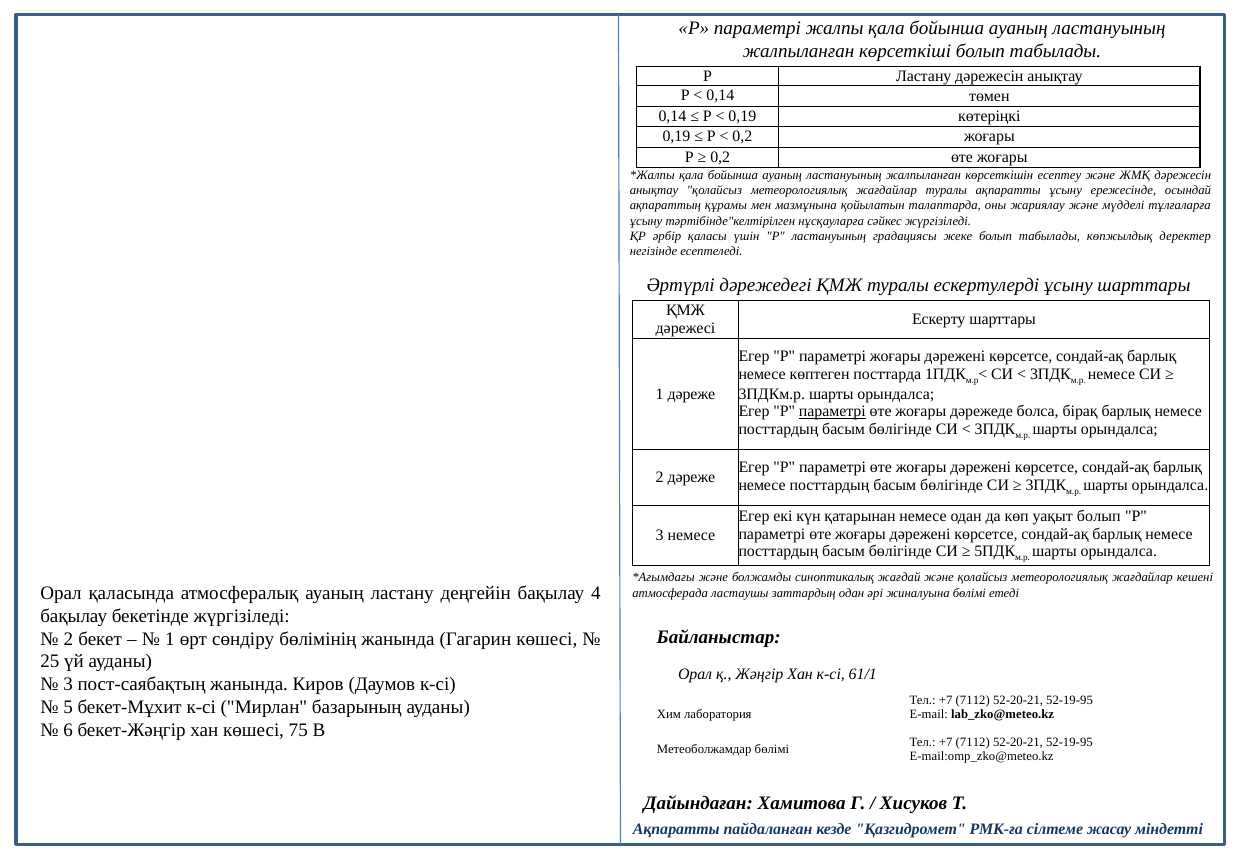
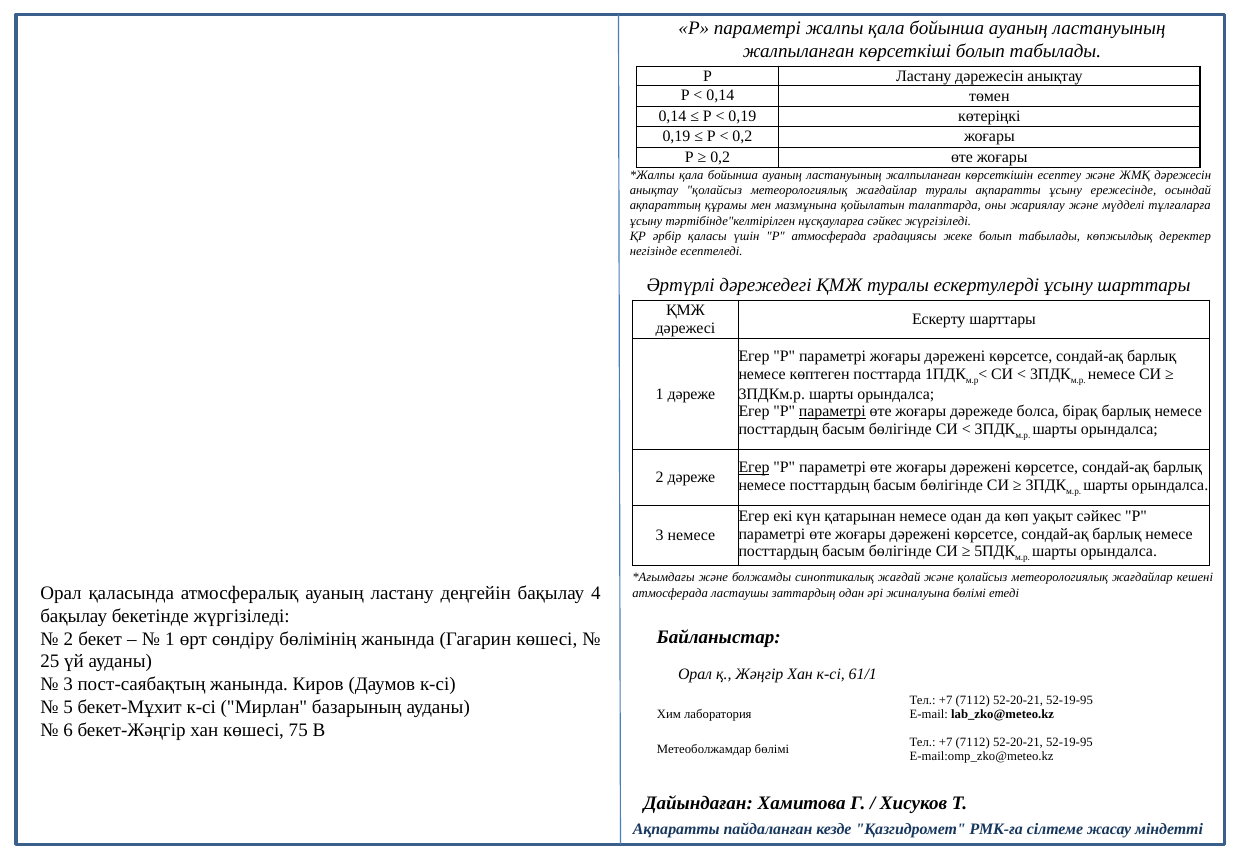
Р ластануының: ластануының -> атмосферада (829, 236)
Егер underline: none -> present (754, 467)
уақыт болып: болып -> сәйкес (1099, 516)
